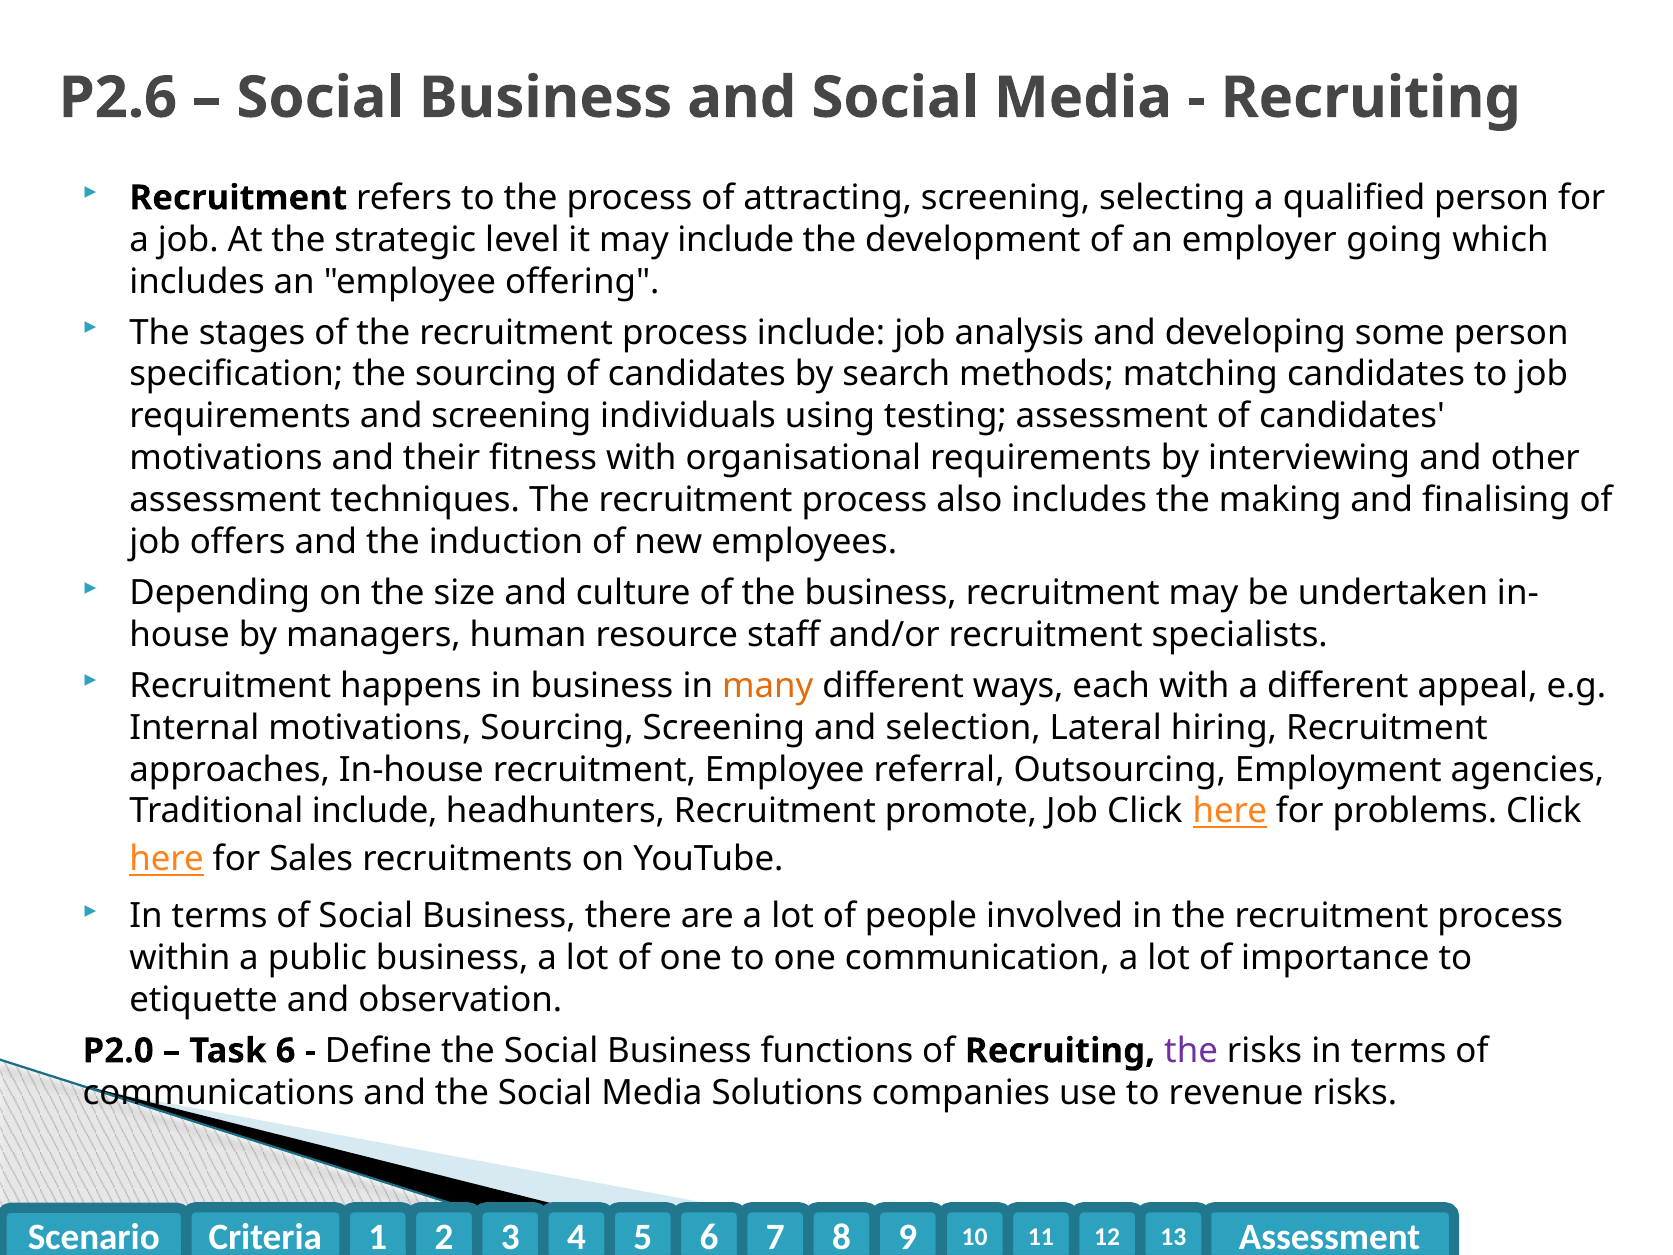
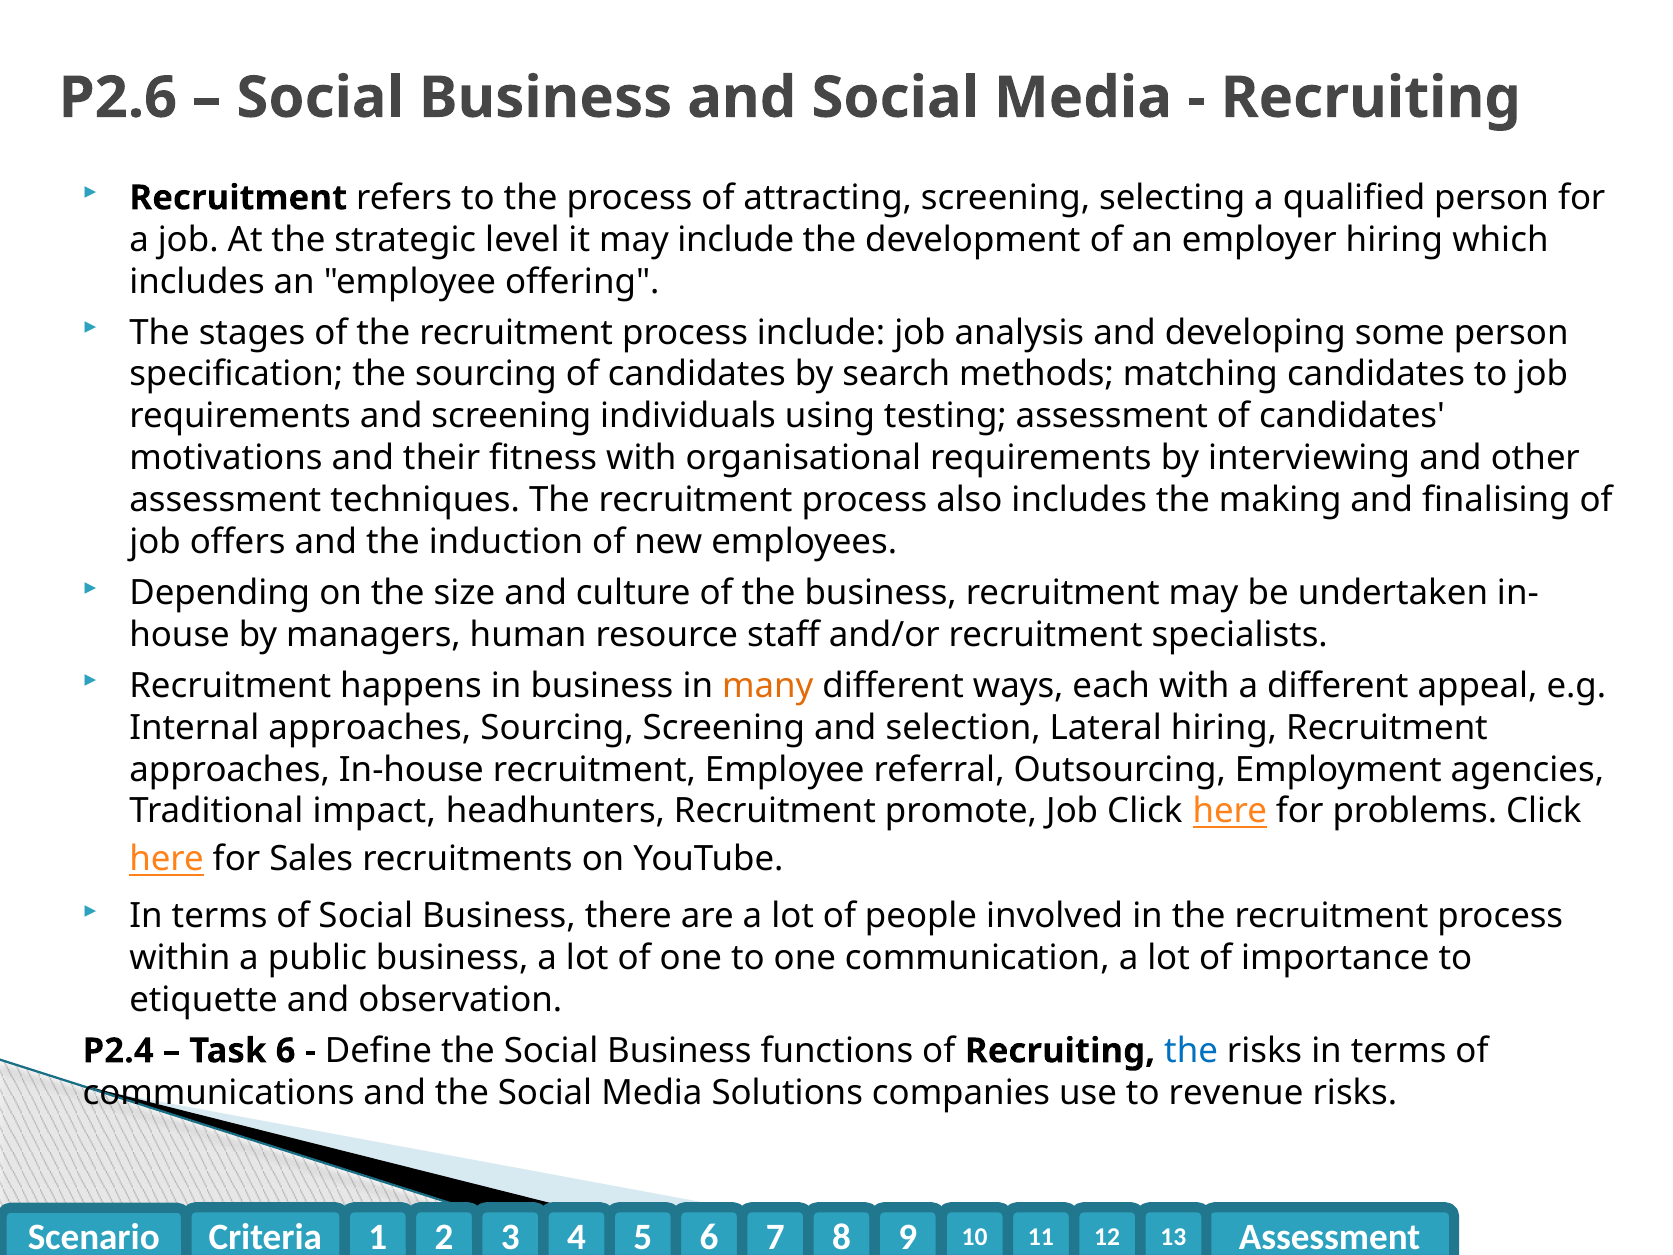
employer going: going -> hiring (1394, 240)
Internal motivations: motivations -> approaches (370, 728)
Traditional include: include -> impact (374, 811)
P2.0: P2.0 -> P2.4 (118, 1051)
the colour: purple -> blue (1191, 1051)
